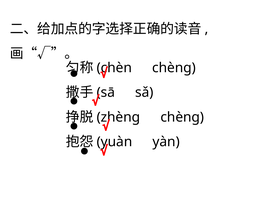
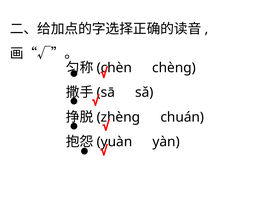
chèng: chèng -> chuán (182, 117)
